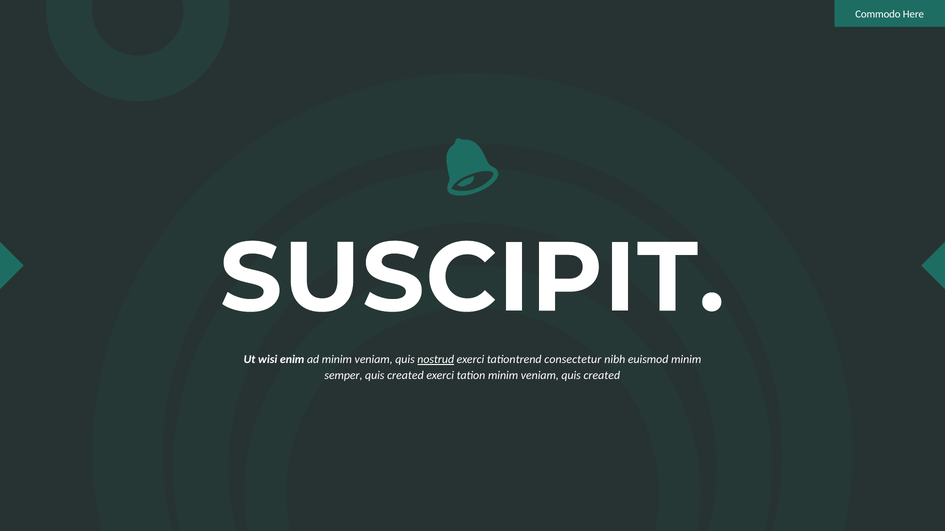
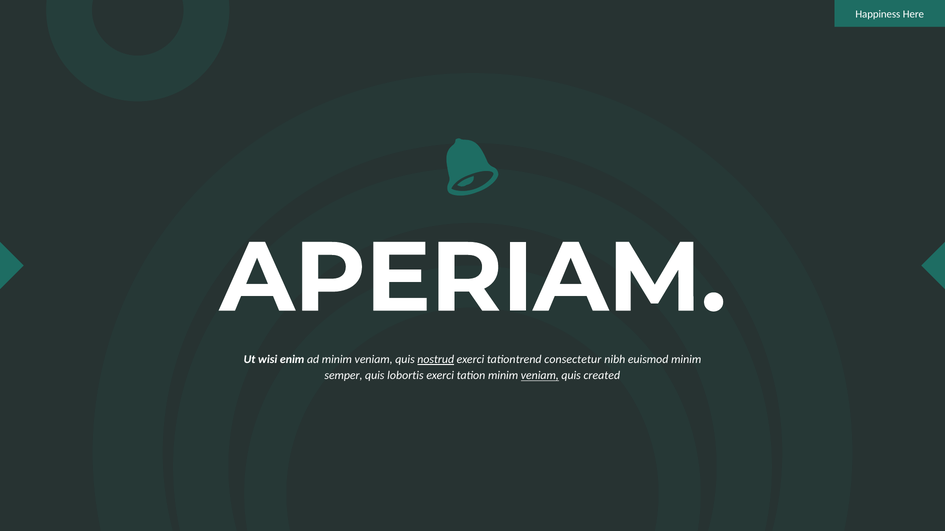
Commodo: Commodo -> Happiness (878, 14)
SUSCIPIT: SUSCIPIT -> APERIAM (473, 279)
created: created -> lobortis (405, 376)
veniam underline: none -> present (540, 376)
